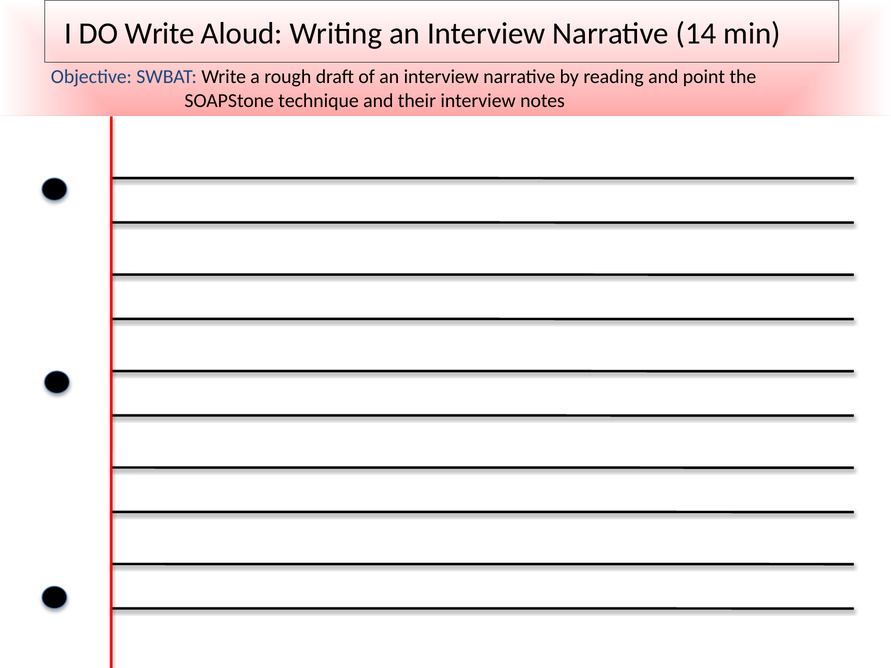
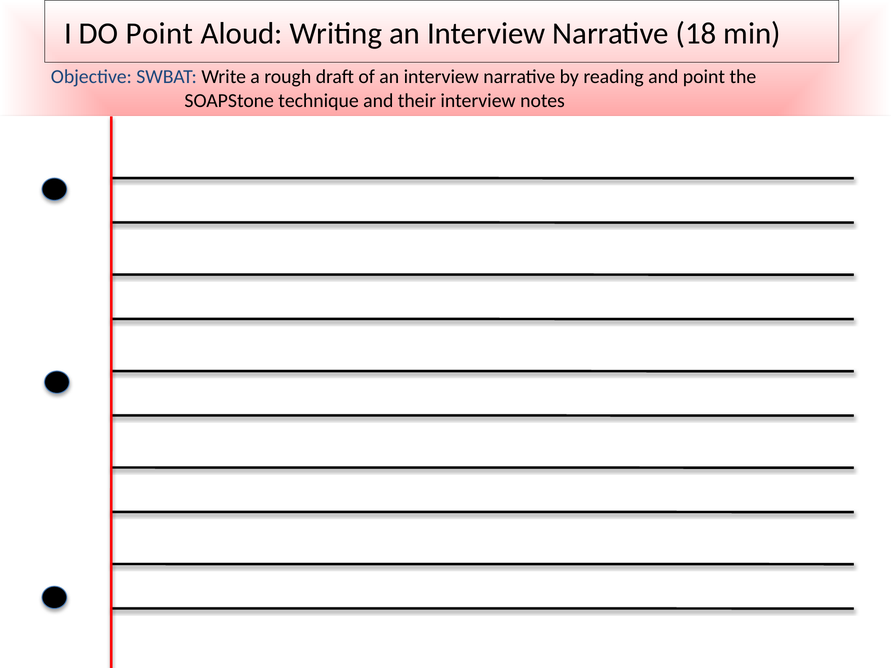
DO Write: Write -> Point (159, 33)
14: 14 -> 18 (696, 33)
